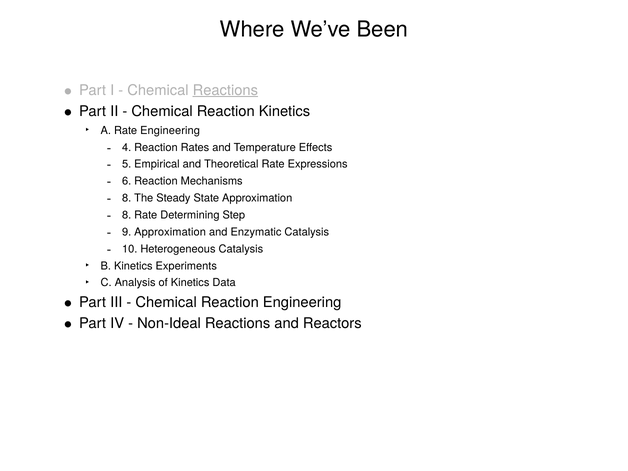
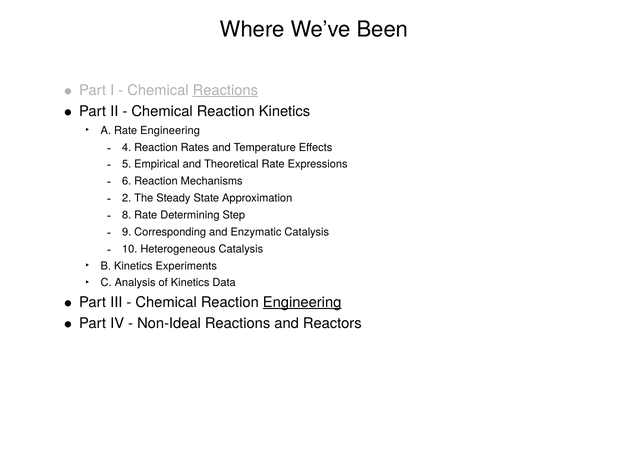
8: 8 -> 2 (127, 198)
9 Approximation: Approximation -> Corresponding (170, 232)
Engineering underline: none -> present (302, 302)
